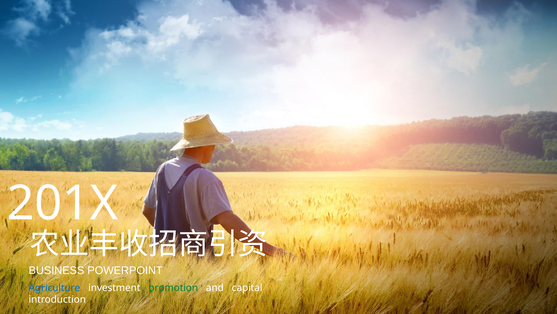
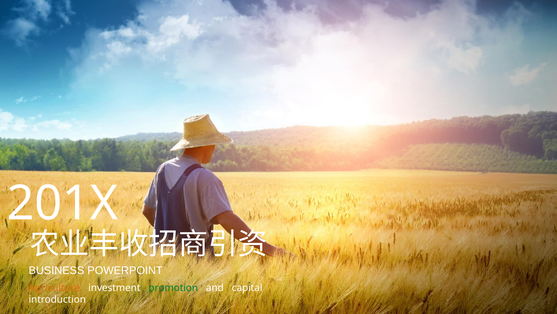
Agriculture colour: blue -> orange (54, 287)
